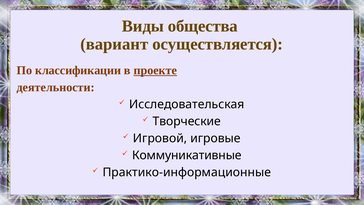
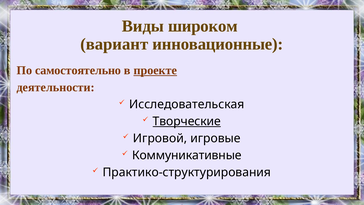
общества: общества -> широком (203, 26)
осуществляется: осуществляется -> инновационные (218, 44)
классификации: классификации -> самостоятельно (78, 70)
Творческие underline: none -> present (187, 121)
Практико-информационные: Практико-информационные -> Практико-структурирования (187, 172)
